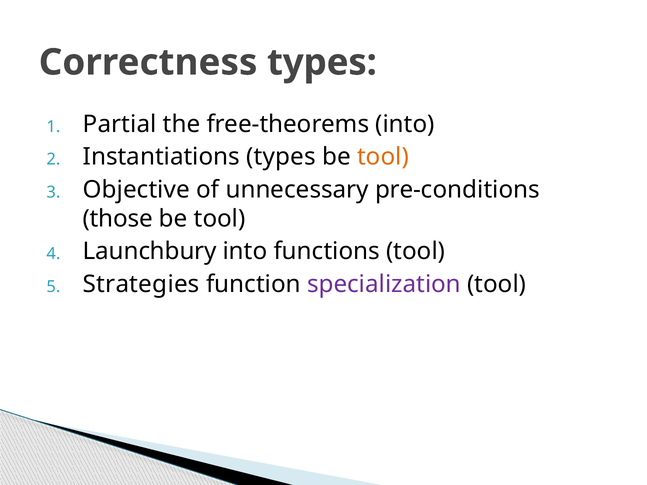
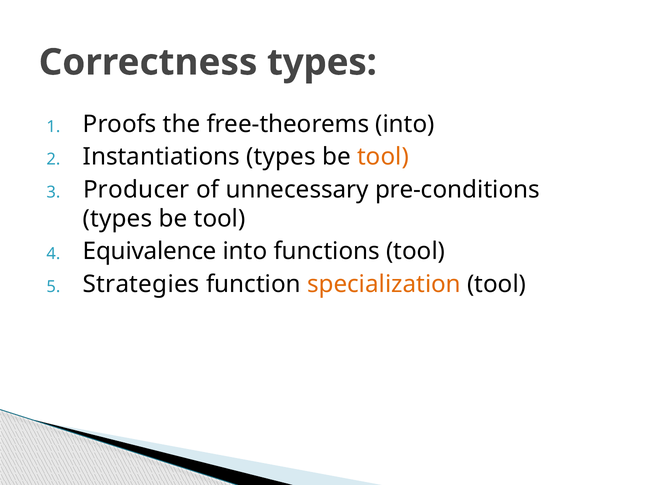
Partial: Partial -> Proofs (120, 124)
Objective: Objective -> Producer (136, 190)
those: those -> types (118, 219)
Launchbury: Launchbury -> Equivalence (150, 252)
specialization colour: purple -> orange (384, 284)
